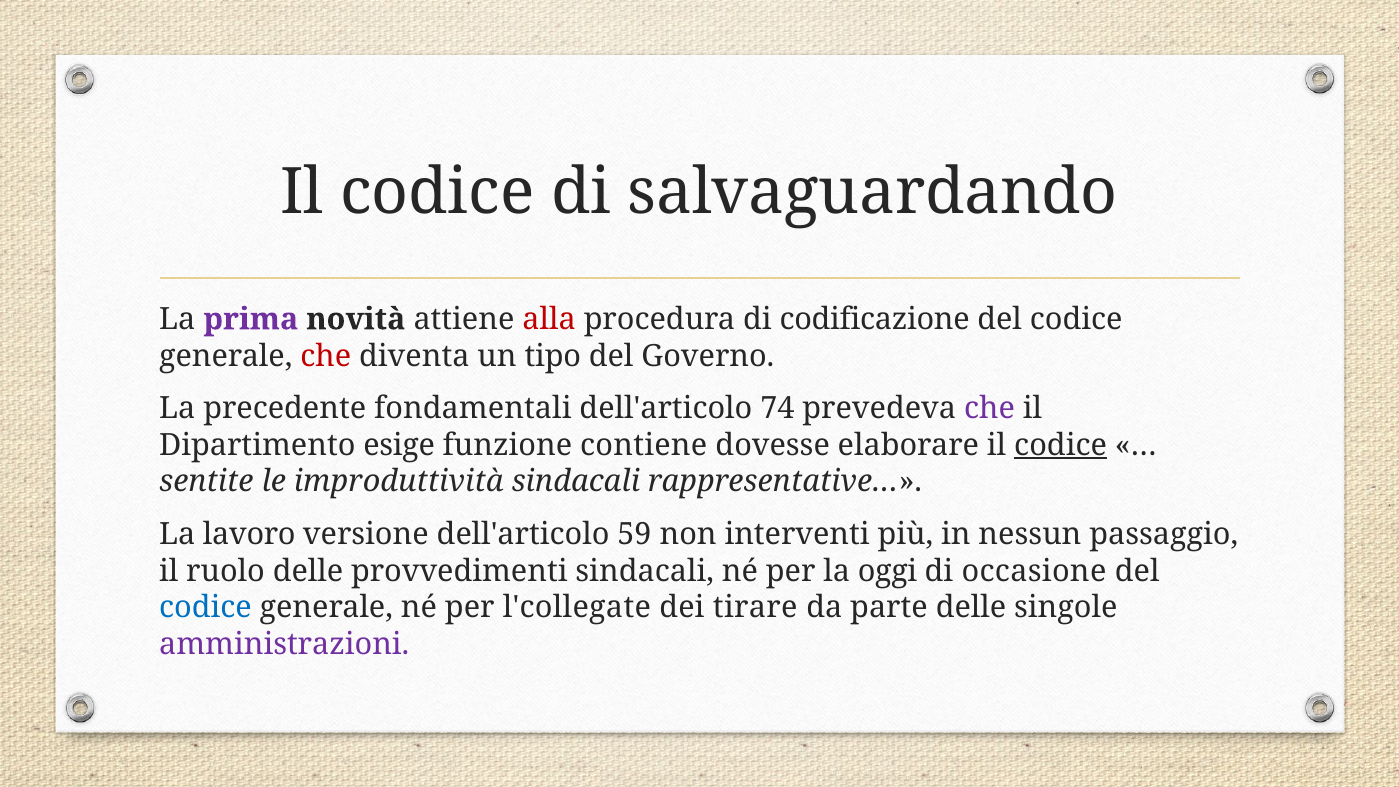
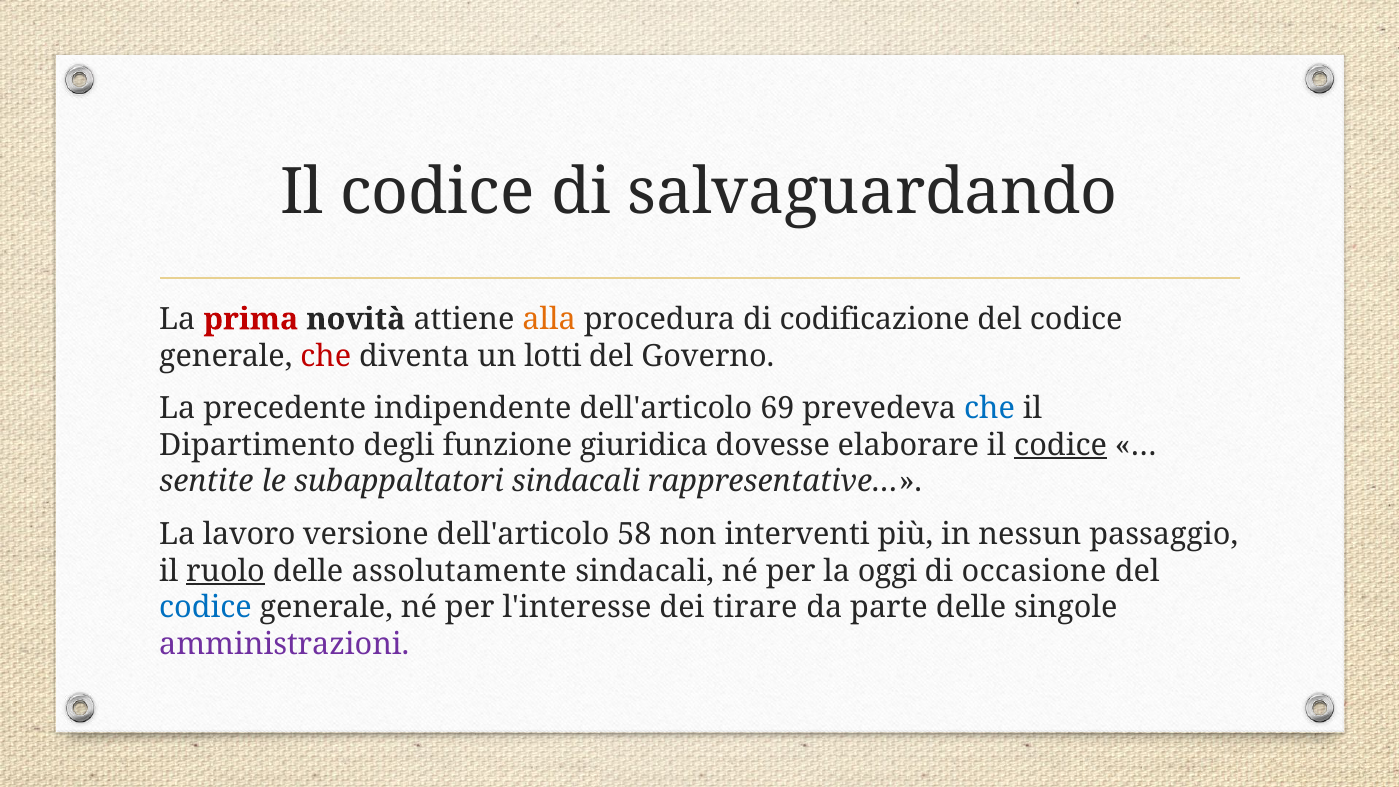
prima colour: purple -> red (251, 319)
alla colour: red -> orange (549, 319)
tipo: tipo -> lotti (553, 356)
fondamentali: fondamentali -> indipendente (473, 408)
74: 74 -> 69 (777, 408)
che colour: purple -> blue (990, 408)
esige: esige -> degli (399, 445)
contiene: contiene -> giuridica (644, 445)
improduttività: improduttività -> subappaltatori (399, 482)
59: 59 -> 58 (635, 534)
ruolo underline: none -> present (226, 571)
provvedimenti: provvedimenti -> assolutamente (459, 571)
l'collegate: l'collegate -> l'interesse (577, 608)
